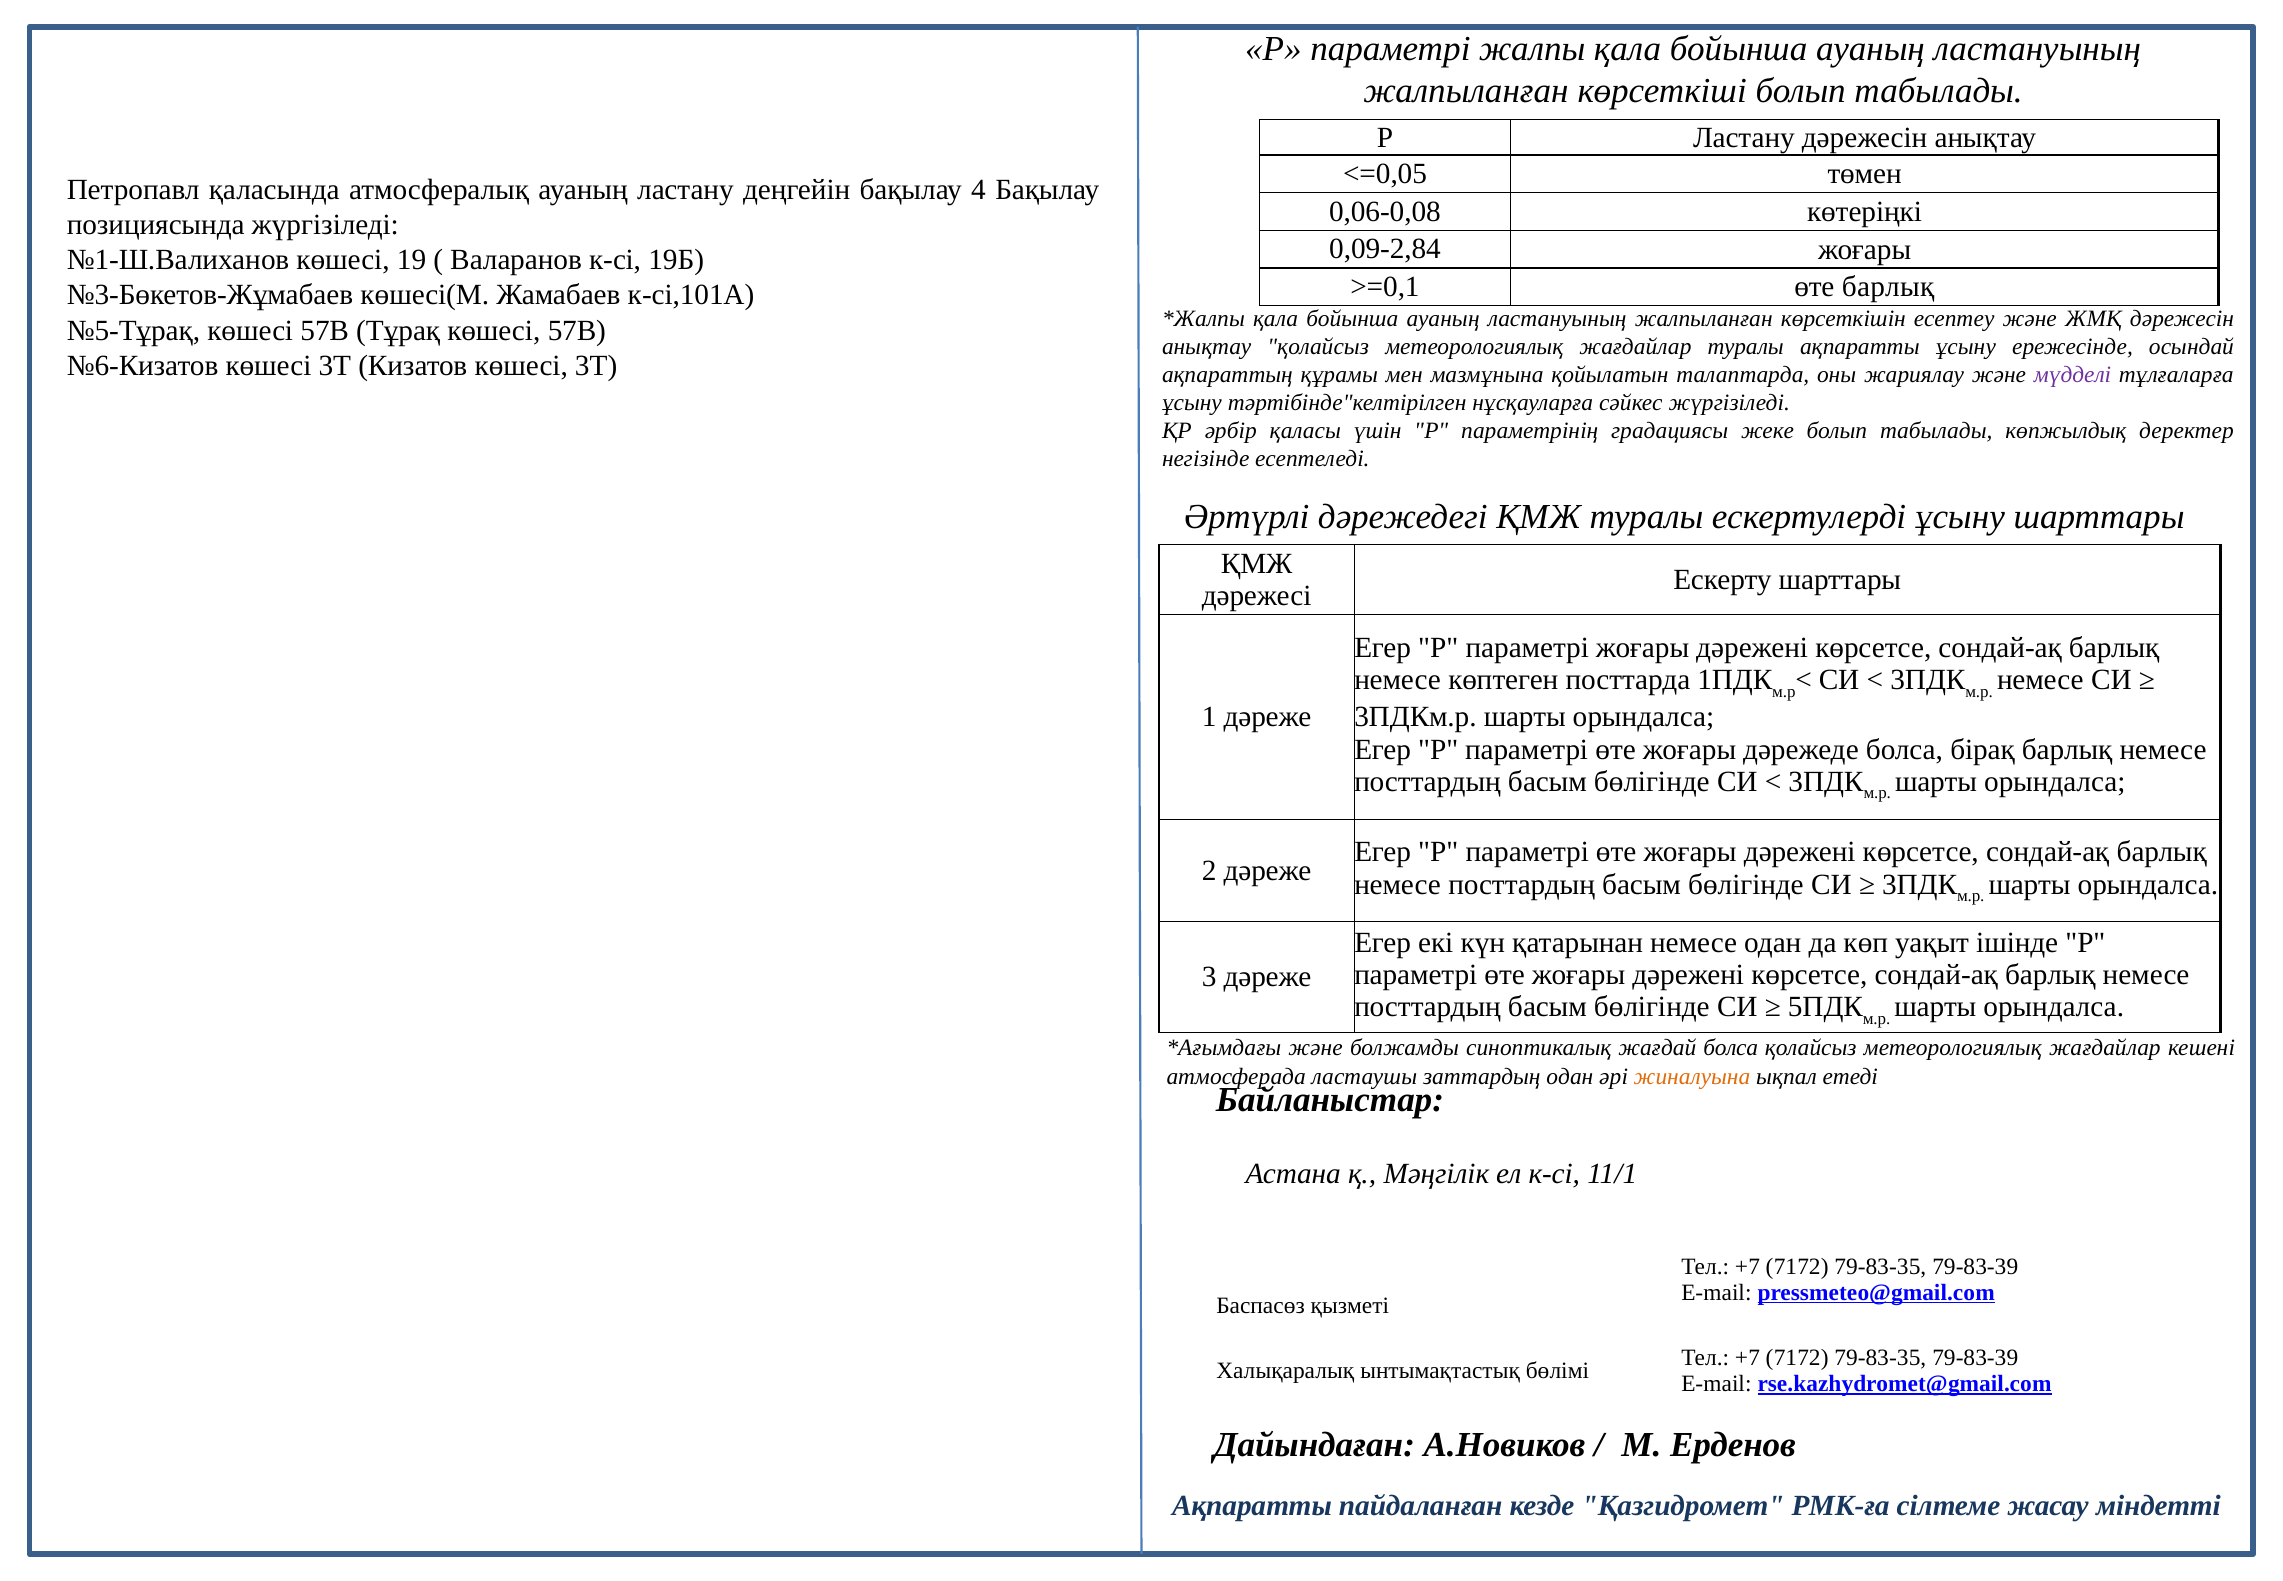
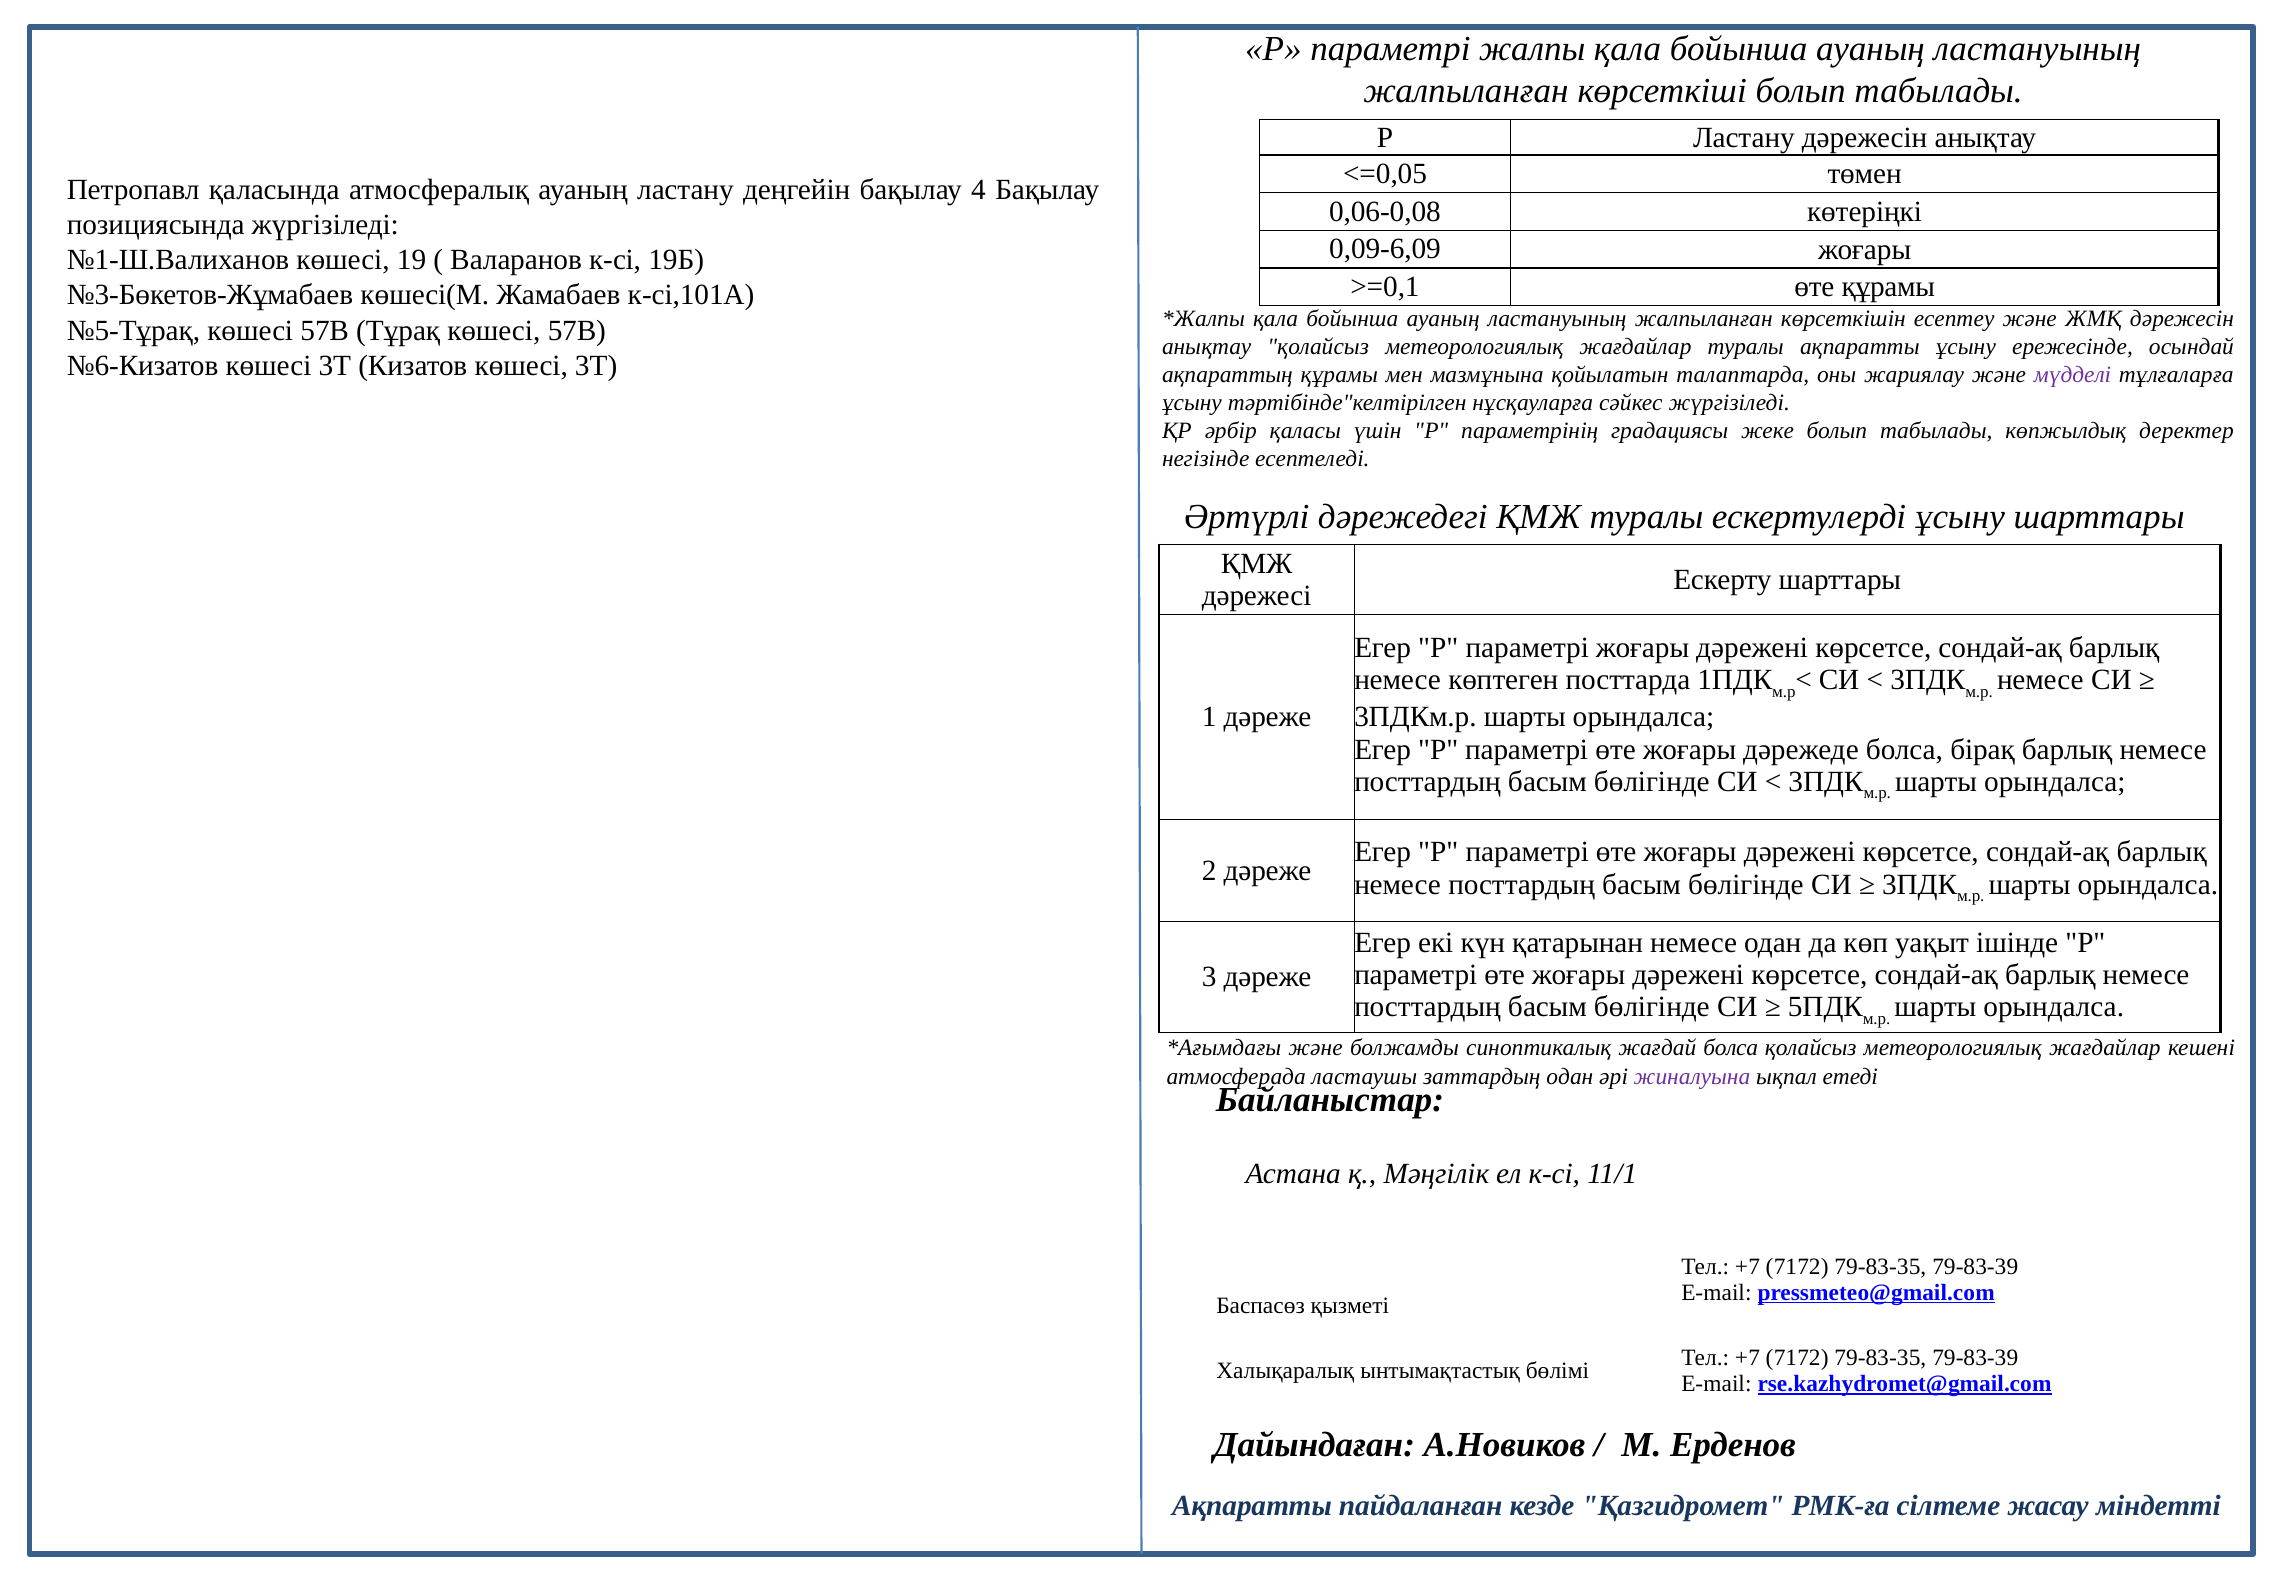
0,09-2,84: 0,09-2,84 -> 0,09-6,09 (1385, 249)
өте барлық: барлық -> құрамы (1888, 287)
жиналуына colour: orange -> purple (1692, 1076)
